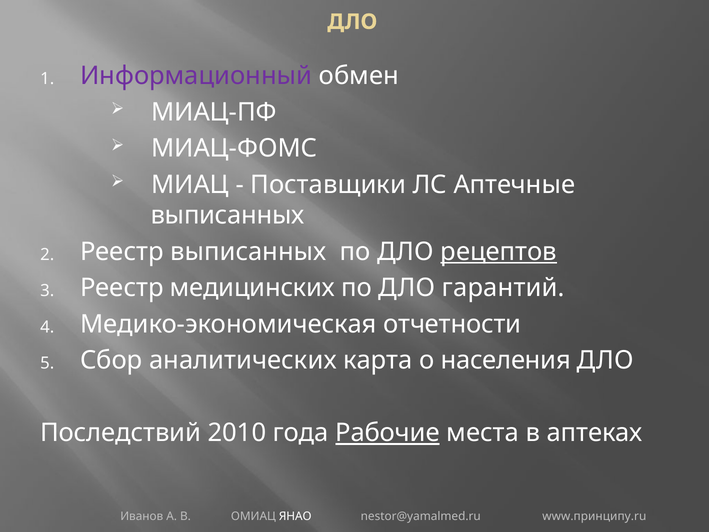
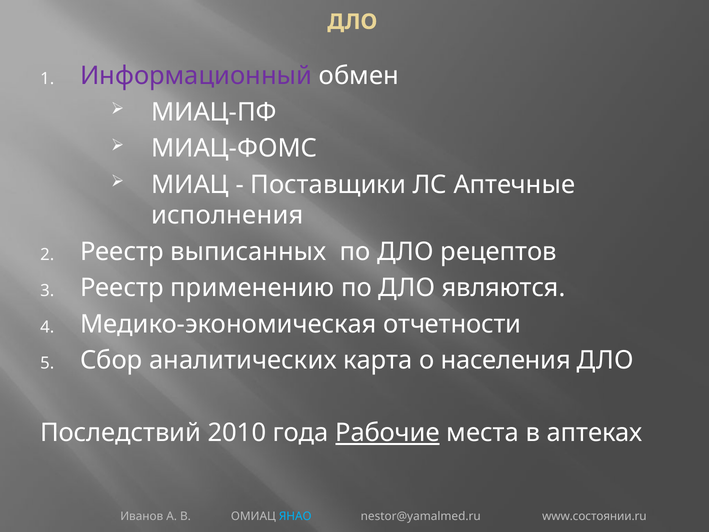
выписанных: выписанных -> исполнения (227, 215)
рецептов underline: present -> none (499, 252)
медицинских: медицинских -> применению (252, 288)
гарантий: гарантий -> являются (504, 288)
ЯНАО colour: white -> light blue (295, 516)
www.принципу.ru: www.принципу.ru -> www.состоянии.ru (594, 516)
